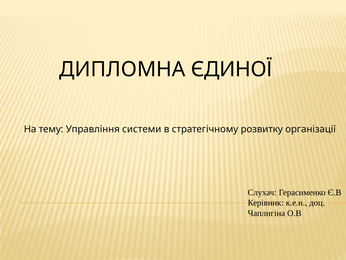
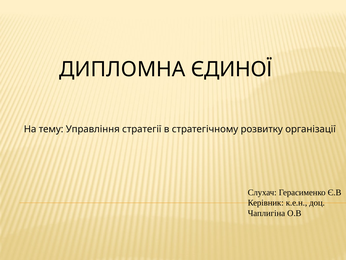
системи: системи -> стратегії (142, 129)
